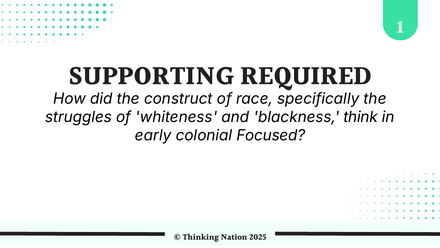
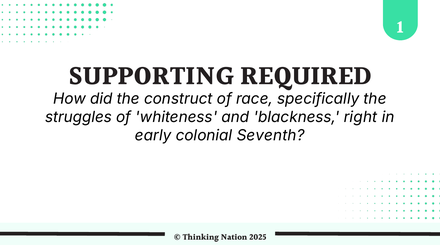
think: think -> right (360, 117)
Focused: Focused -> Seventh (271, 135)
